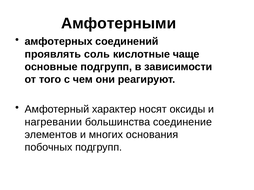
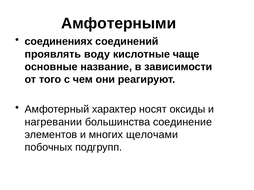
амфотерных: амфотерных -> соединениях (59, 42)
соль: соль -> воду (97, 54)
основные подгрупп: подгрупп -> название (106, 67)
основания: основания -> щелочами (152, 135)
